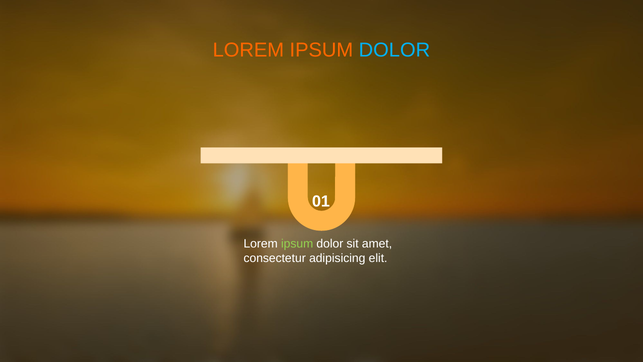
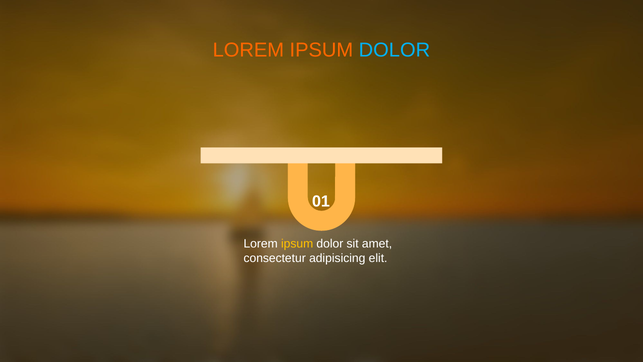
ipsum colour: light green -> yellow (297, 244)
